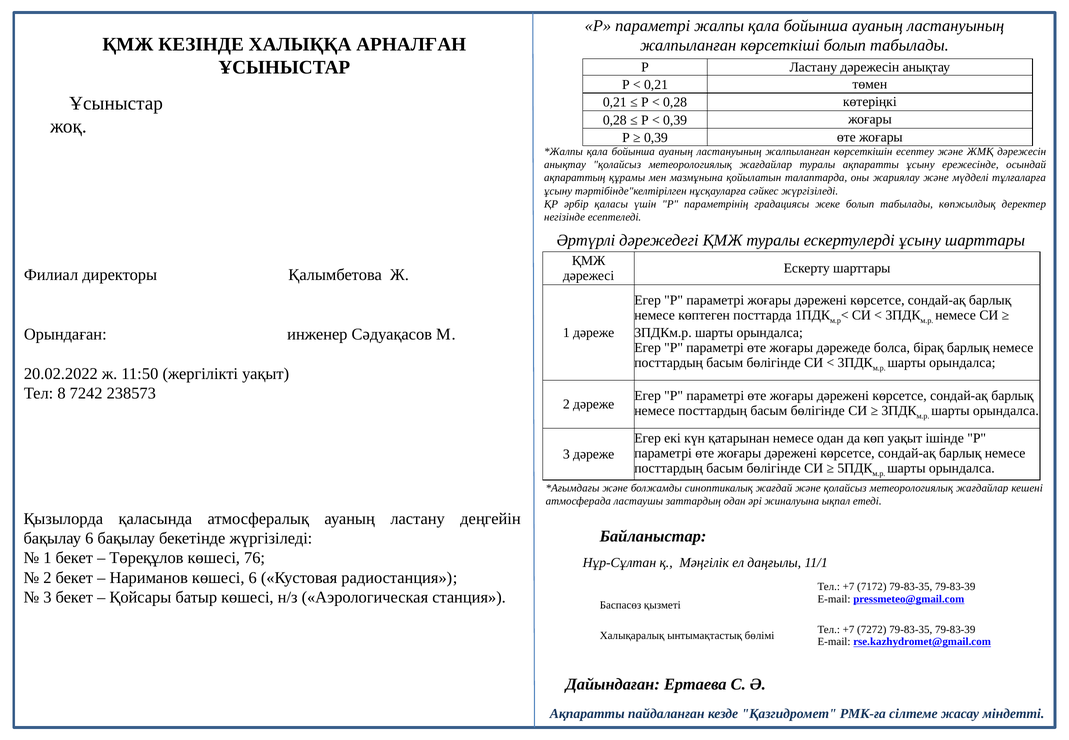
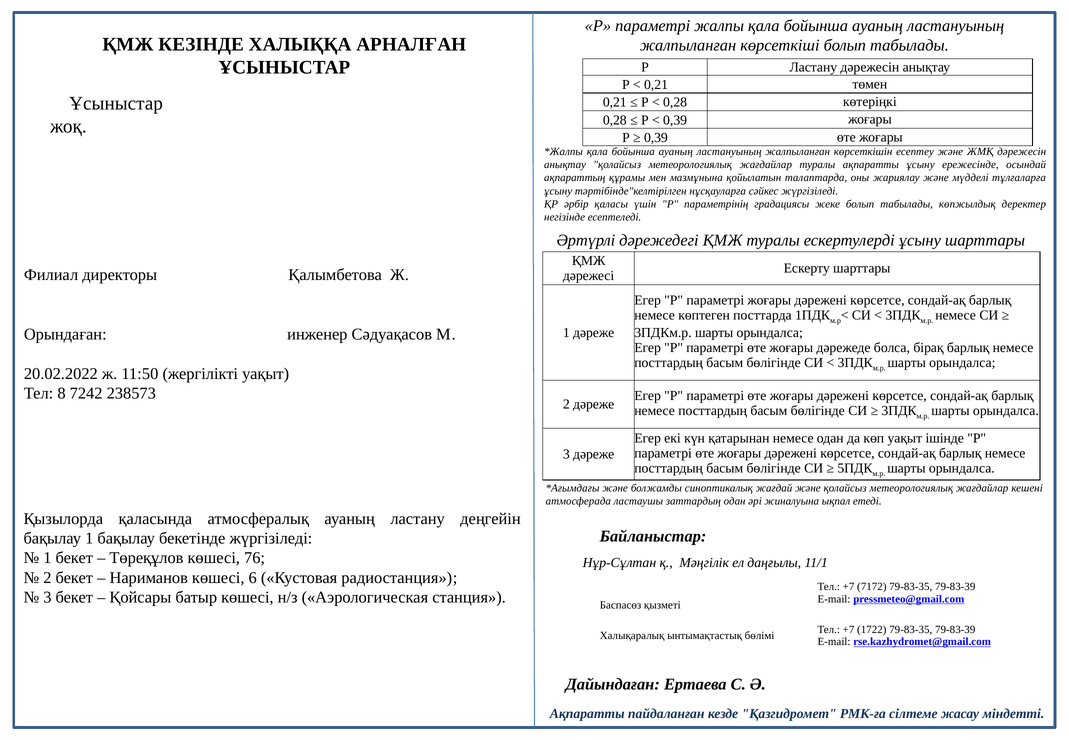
бақылау 6: 6 -> 1 (89, 538)
7272: 7272 -> 1722 (872, 630)
